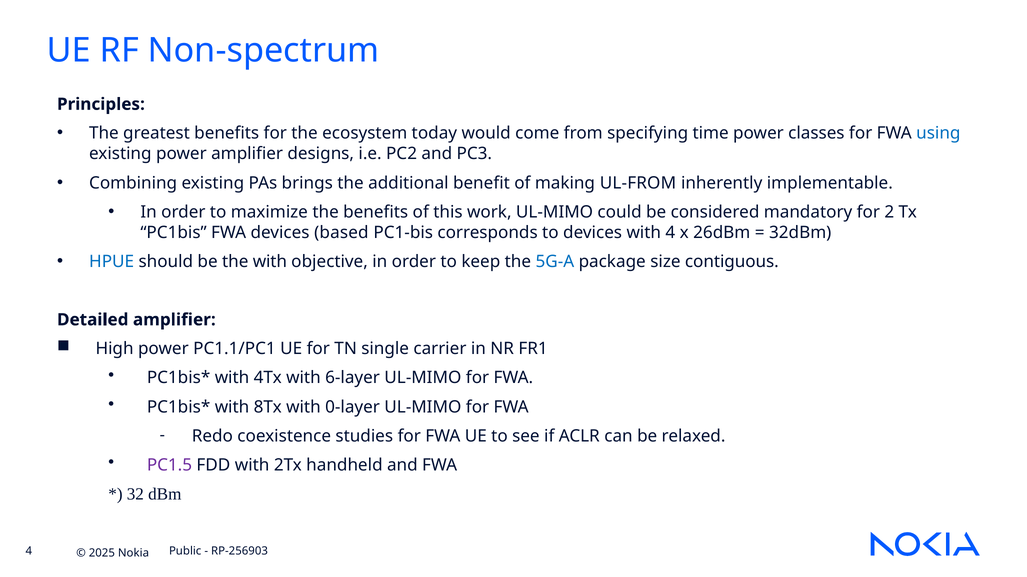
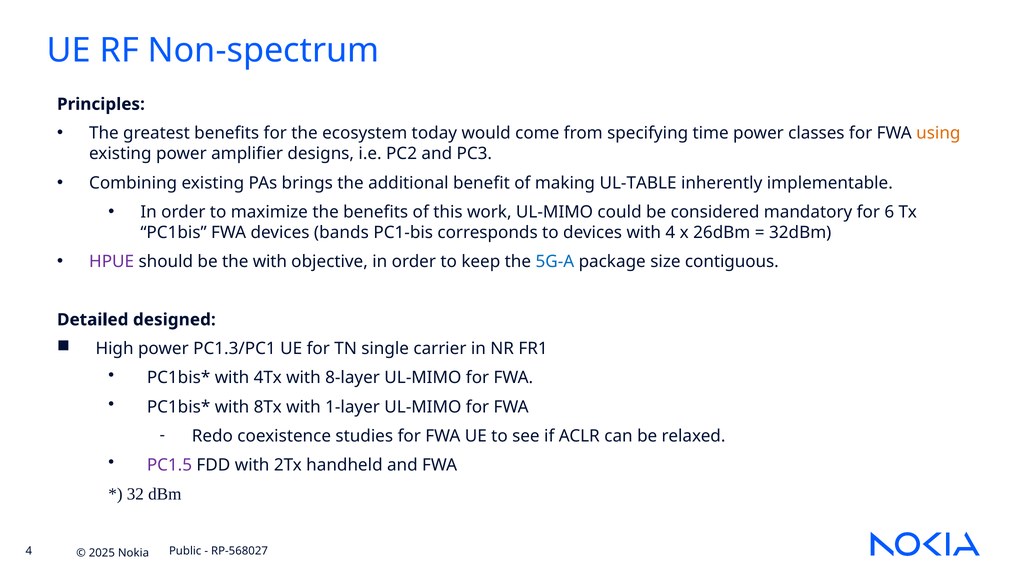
using colour: blue -> orange (938, 133)
UL-FROM: UL-FROM -> UL-TABLE (638, 183)
2: 2 -> 6 (889, 212)
based: based -> bands (341, 233)
HPUE colour: blue -> purple (112, 262)
Detailed amplifier: amplifier -> designed (174, 320)
PC1.1/PC1: PC1.1/PC1 -> PC1.3/PC1 (234, 349)
6-layer: 6-layer -> 8-layer (353, 378)
0-layer: 0-layer -> 1-layer (353, 407)
RP-256903: RP-256903 -> RP-568027 (239, 551)
